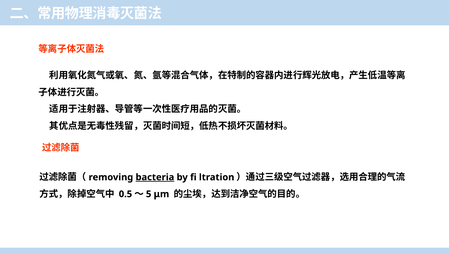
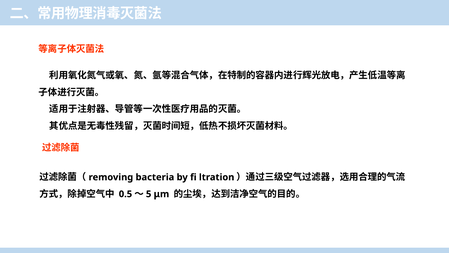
bacteria underline: present -> none (155, 177)
